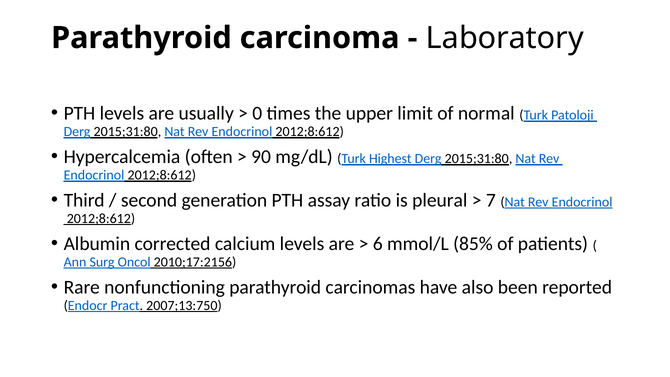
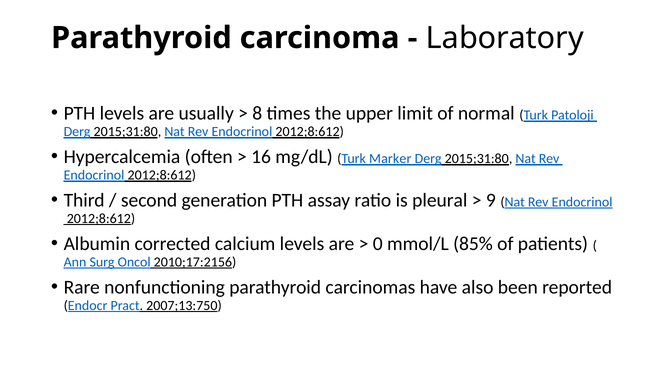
0: 0 -> 8 (257, 113)
90: 90 -> 16 (261, 157)
Highest: Highest -> Marker (390, 159)
7: 7 -> 9 (491, 200)
6: 6 -> 0 (378, 244)
